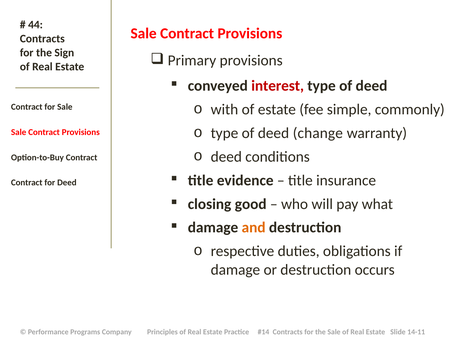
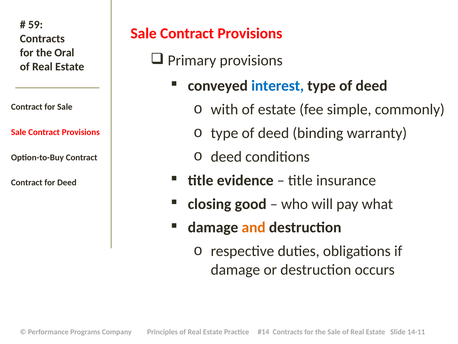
44: 44 -> 59 (35, 25)
Sign: Sign -> Oral (64, 53)
interest colour: red -> blue (278, 86)
change: change -> binding (318, 133)
